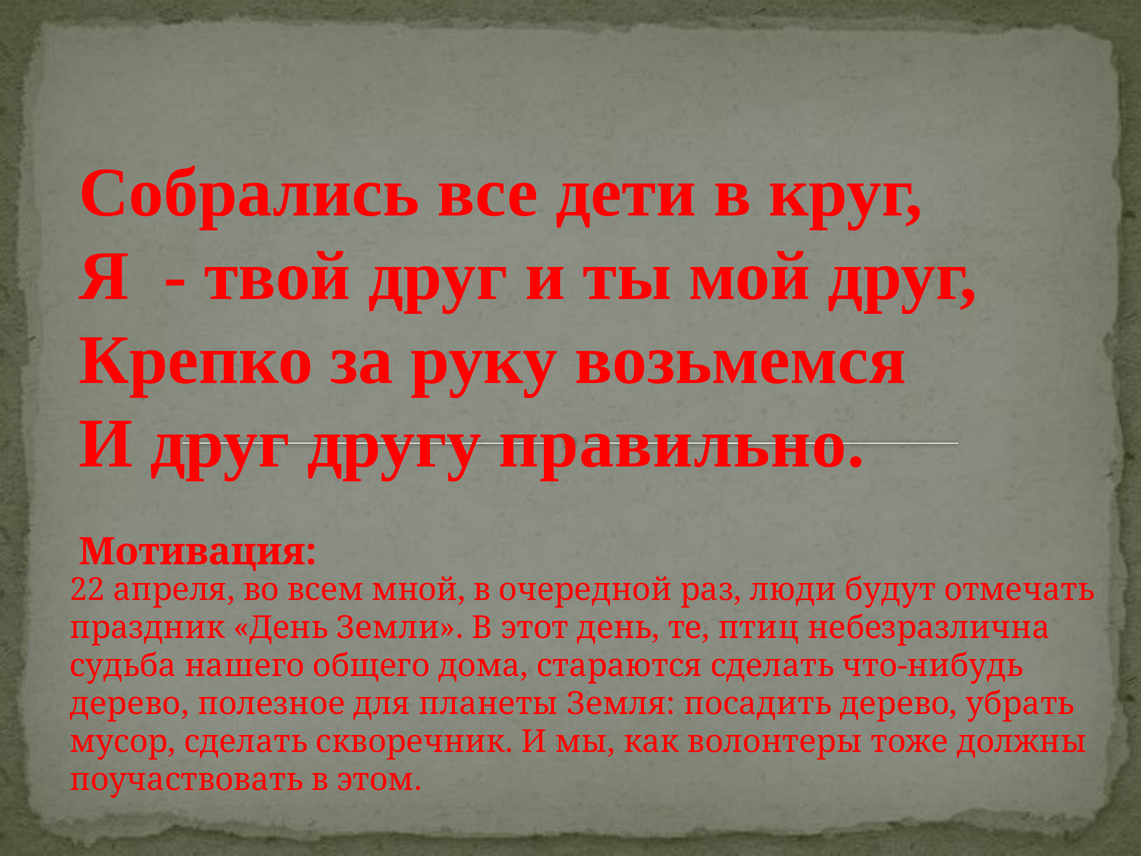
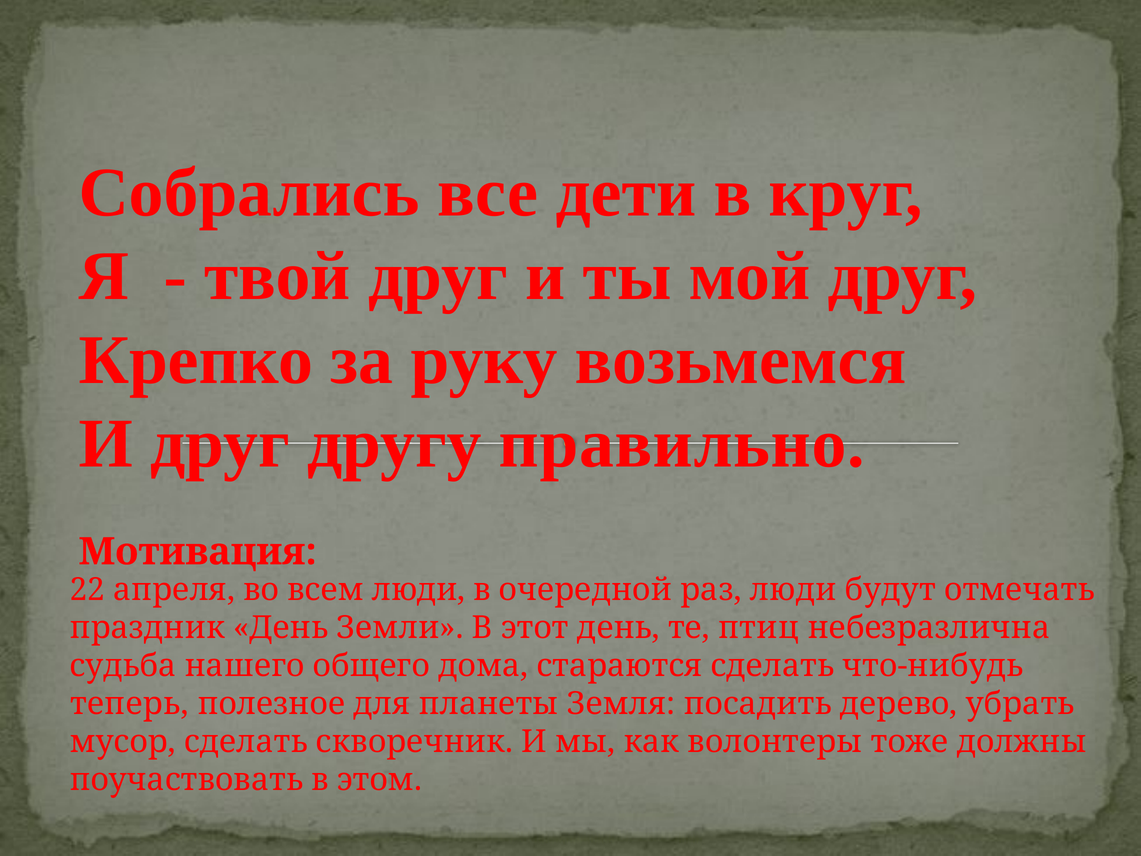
всем мной: мной -> люди (419, 589)
дерево: дерево -> теперь (129, 704)
